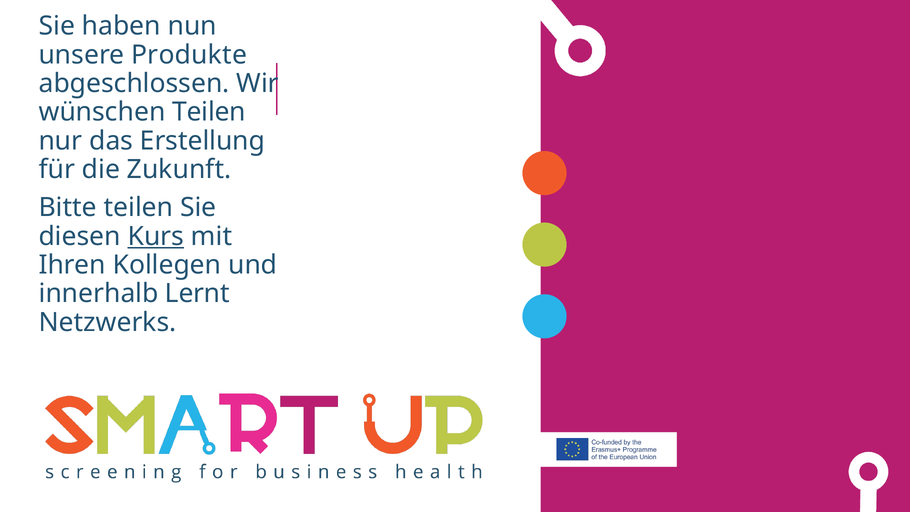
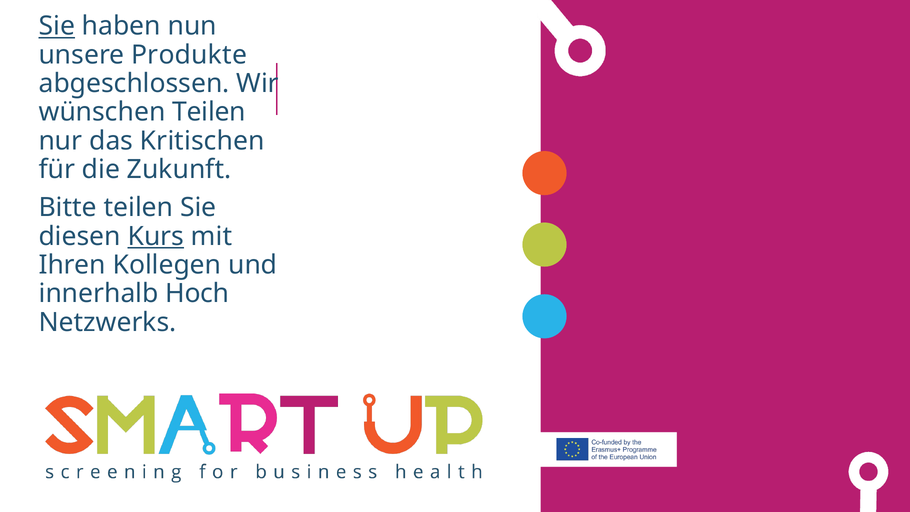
Sie underline: none -> present (57, 26)
Erstellung: Erstellung -> Kritischen (202, 141)
Lernt: Lernt -> Hoch (197, 294)
